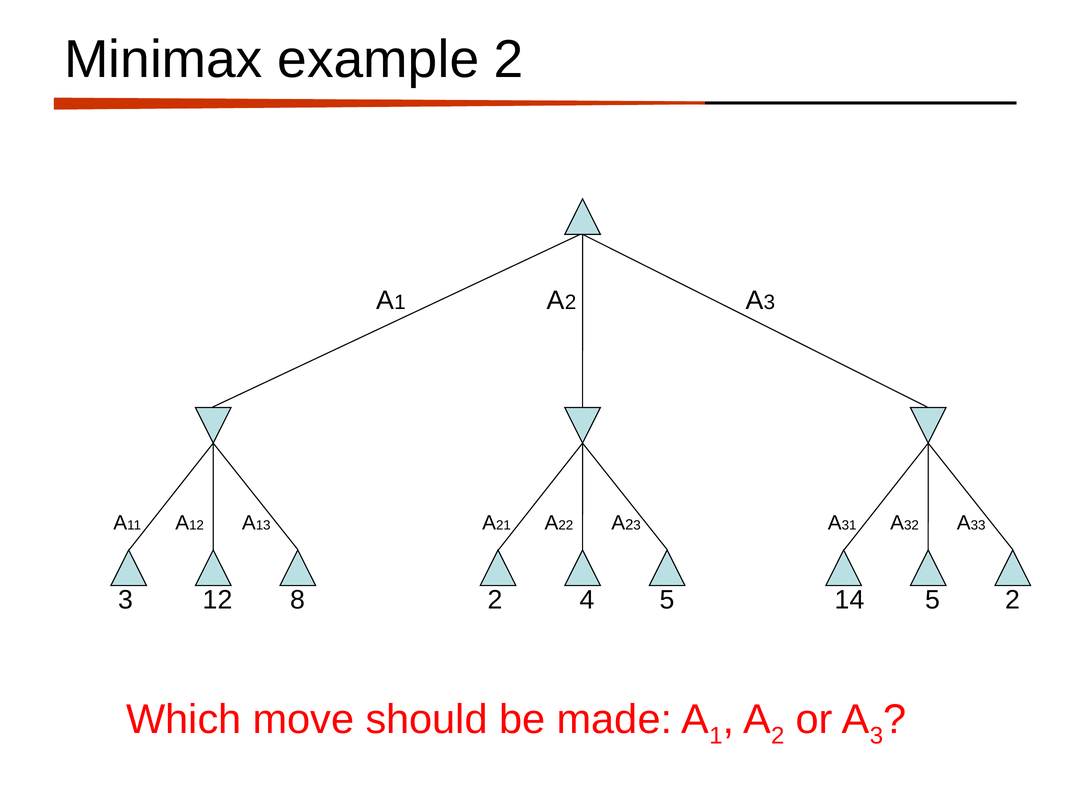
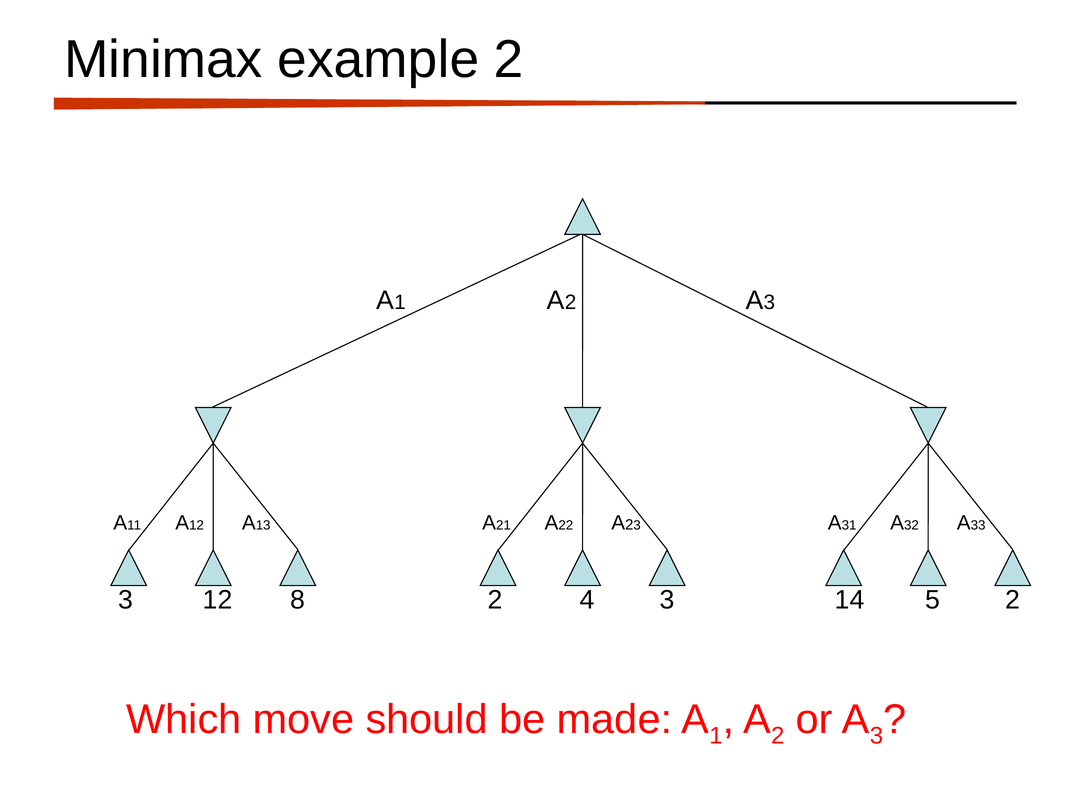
4 5: 5 -> 3 (667, 600)
